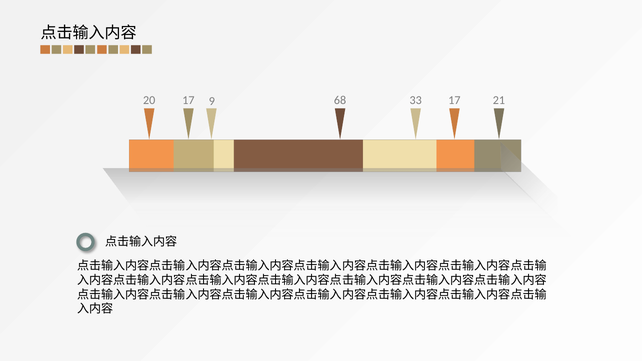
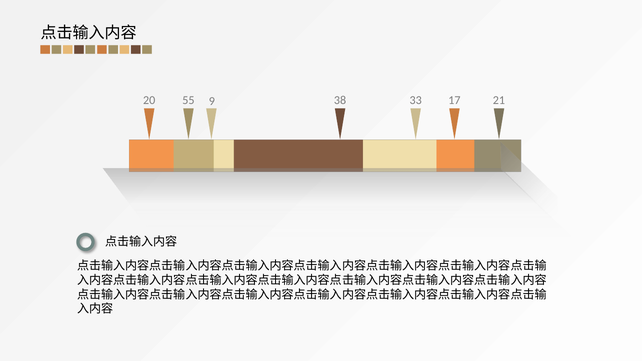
20 17: 17 -> 55 (188, 101)
68: 68 -> 38 (340, 101)
